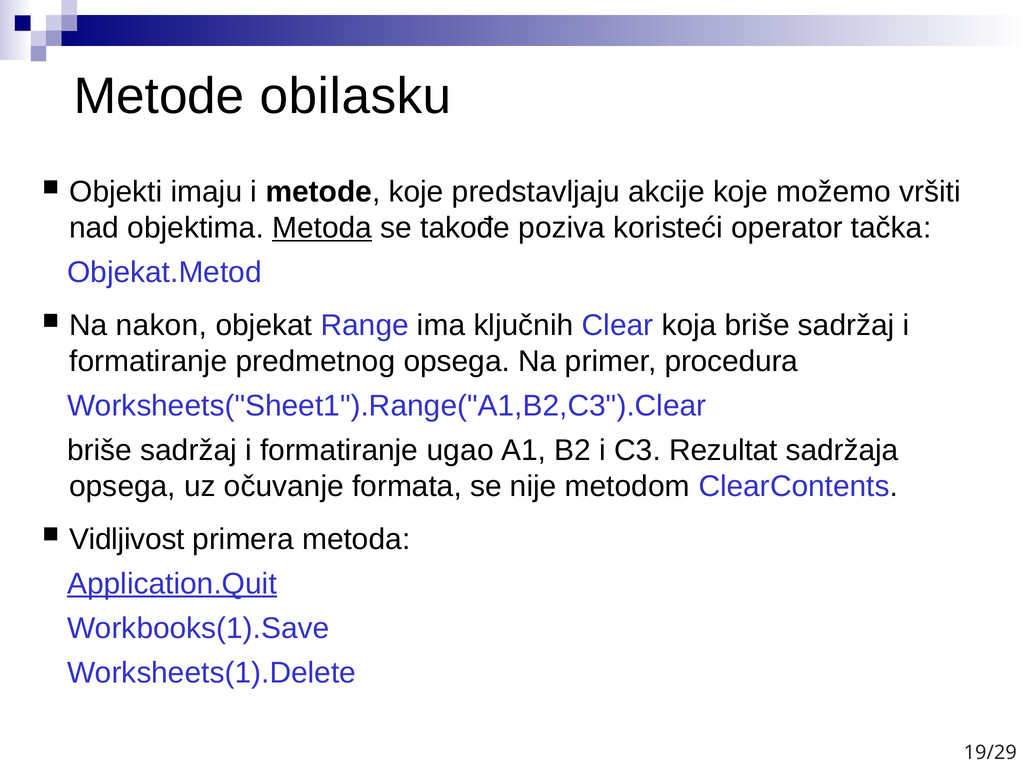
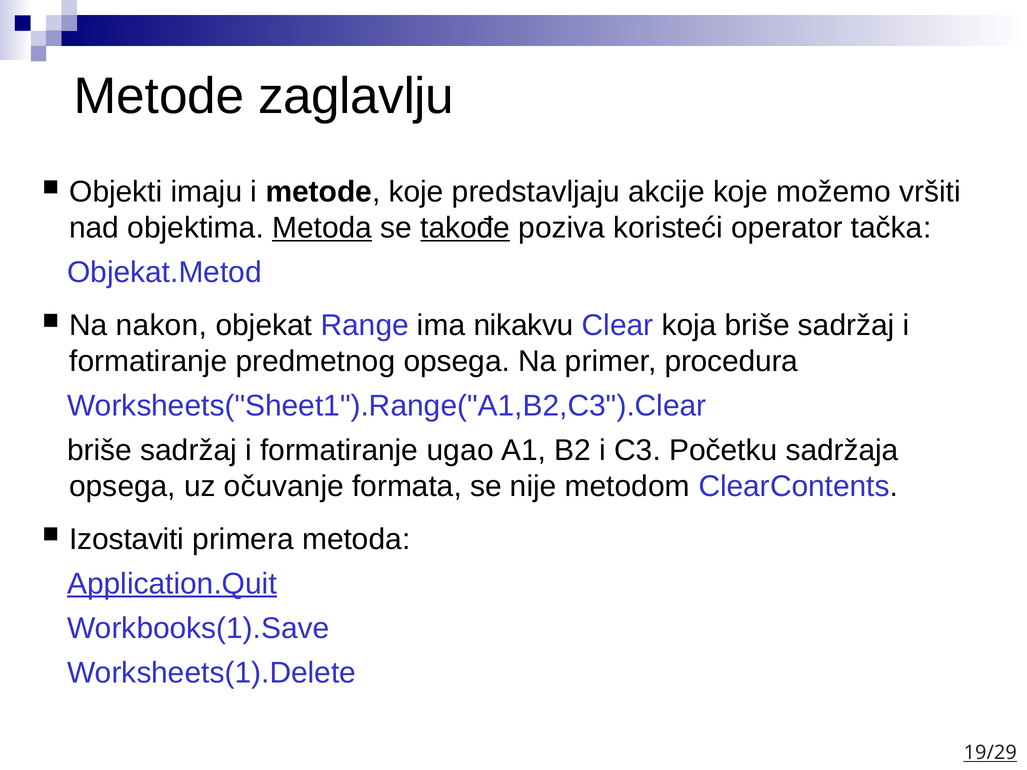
obilasku: obilasku -> zaglavlju (356, 97)
takođe underline: none -> present (465, 228)
ključnih: ključnih -> nikakvu (524, 325)
Rezultat: Rezultat -> Početku (723, 450)
Vidljivost: Vidljivost -> Izostaviti (127, 539)
19/29 underline: none -> present (990, 753)
